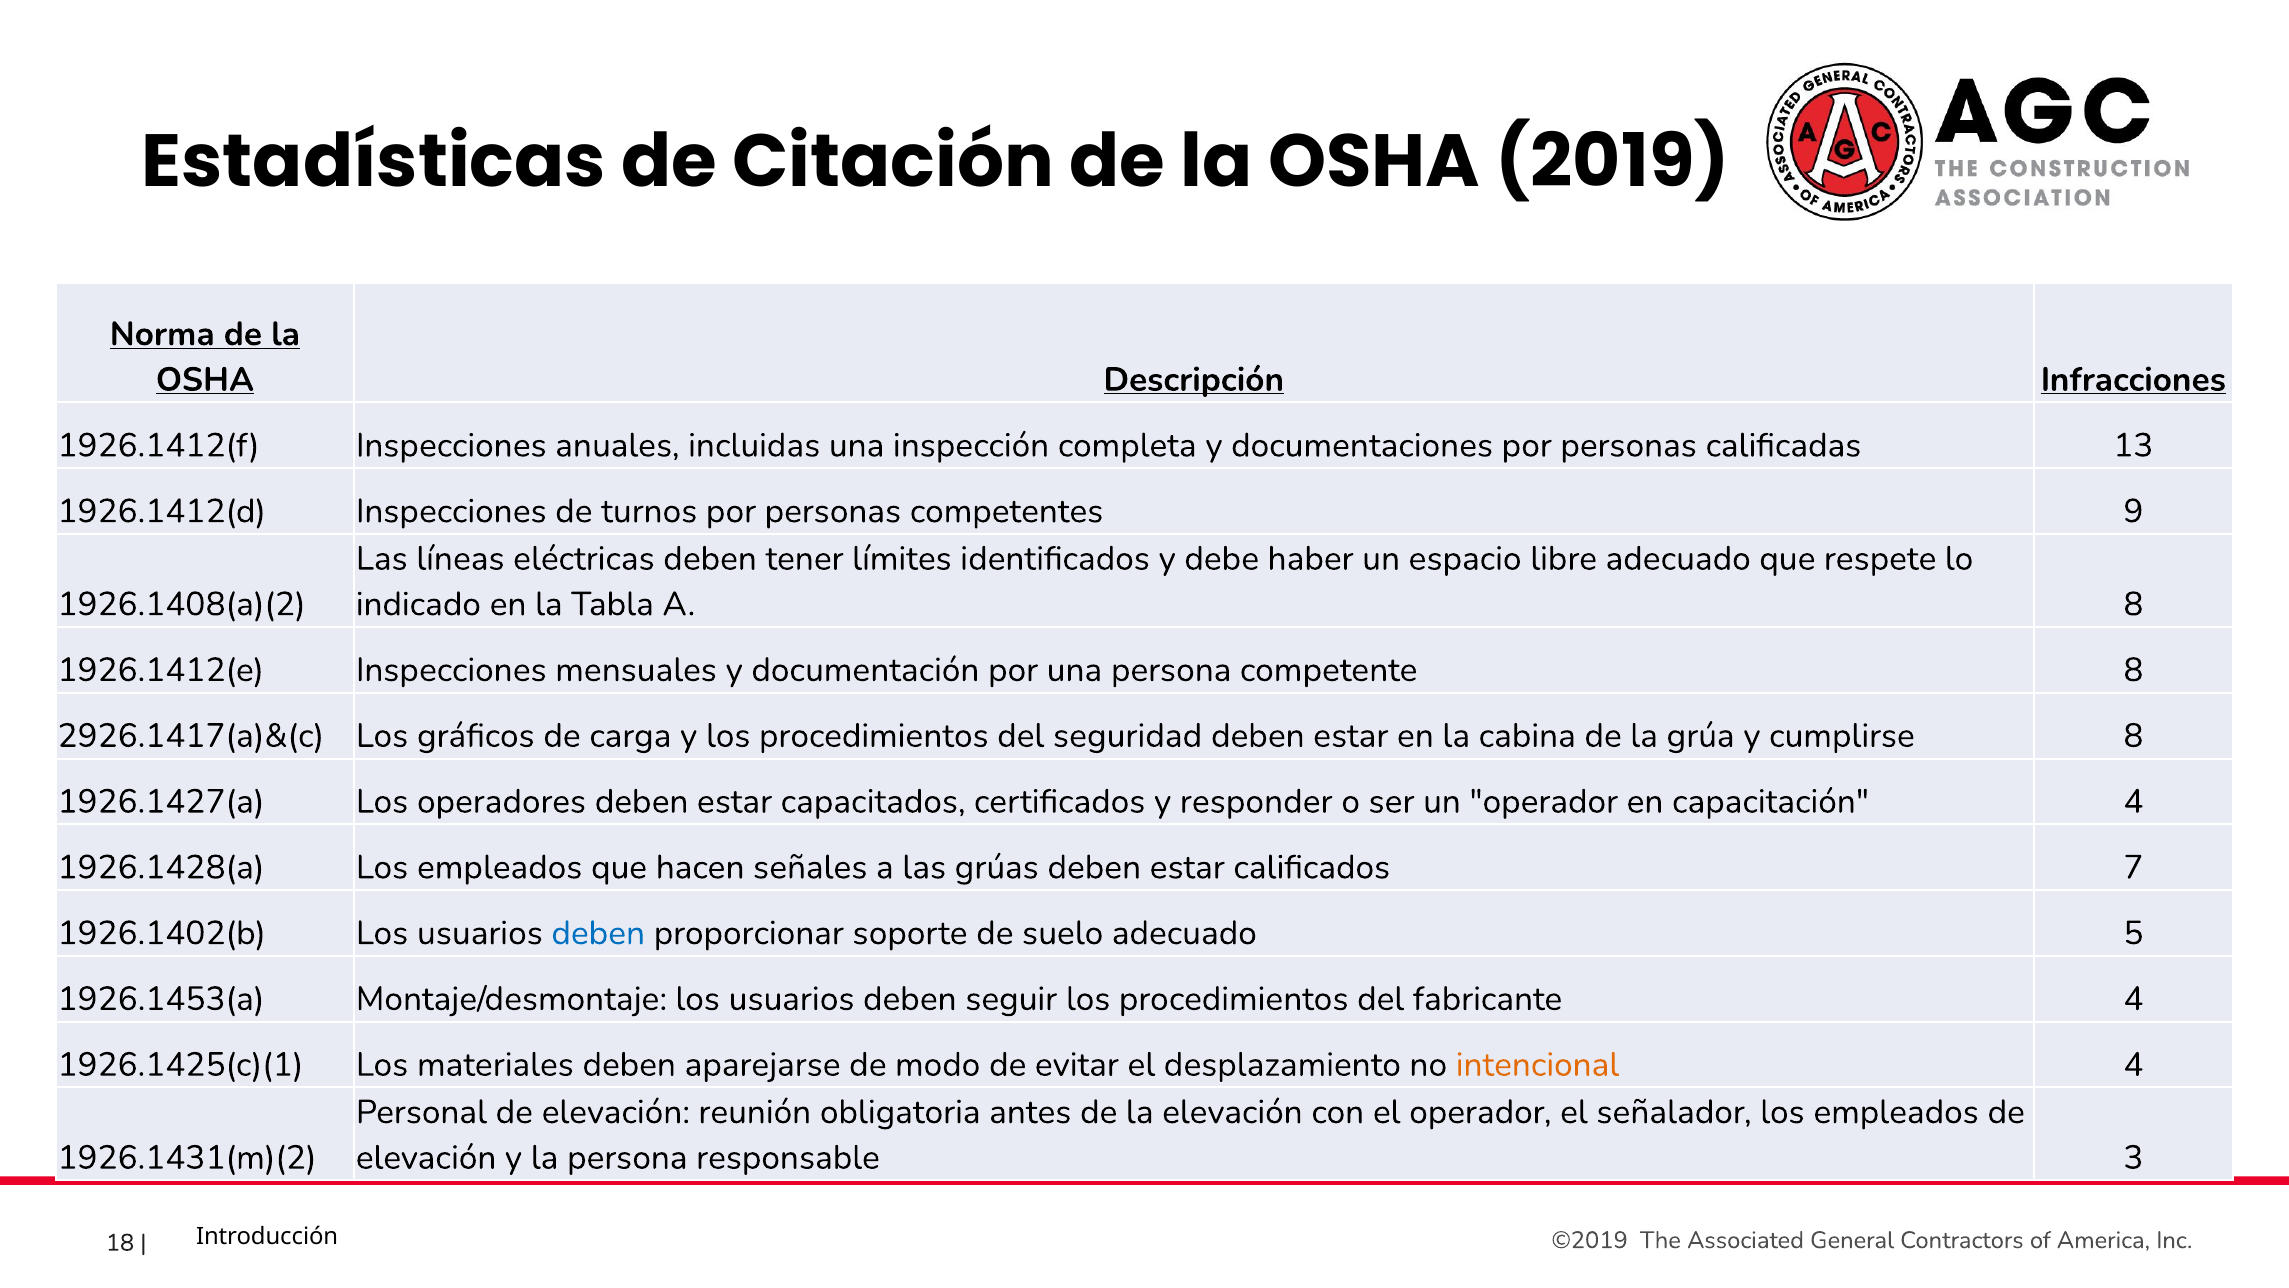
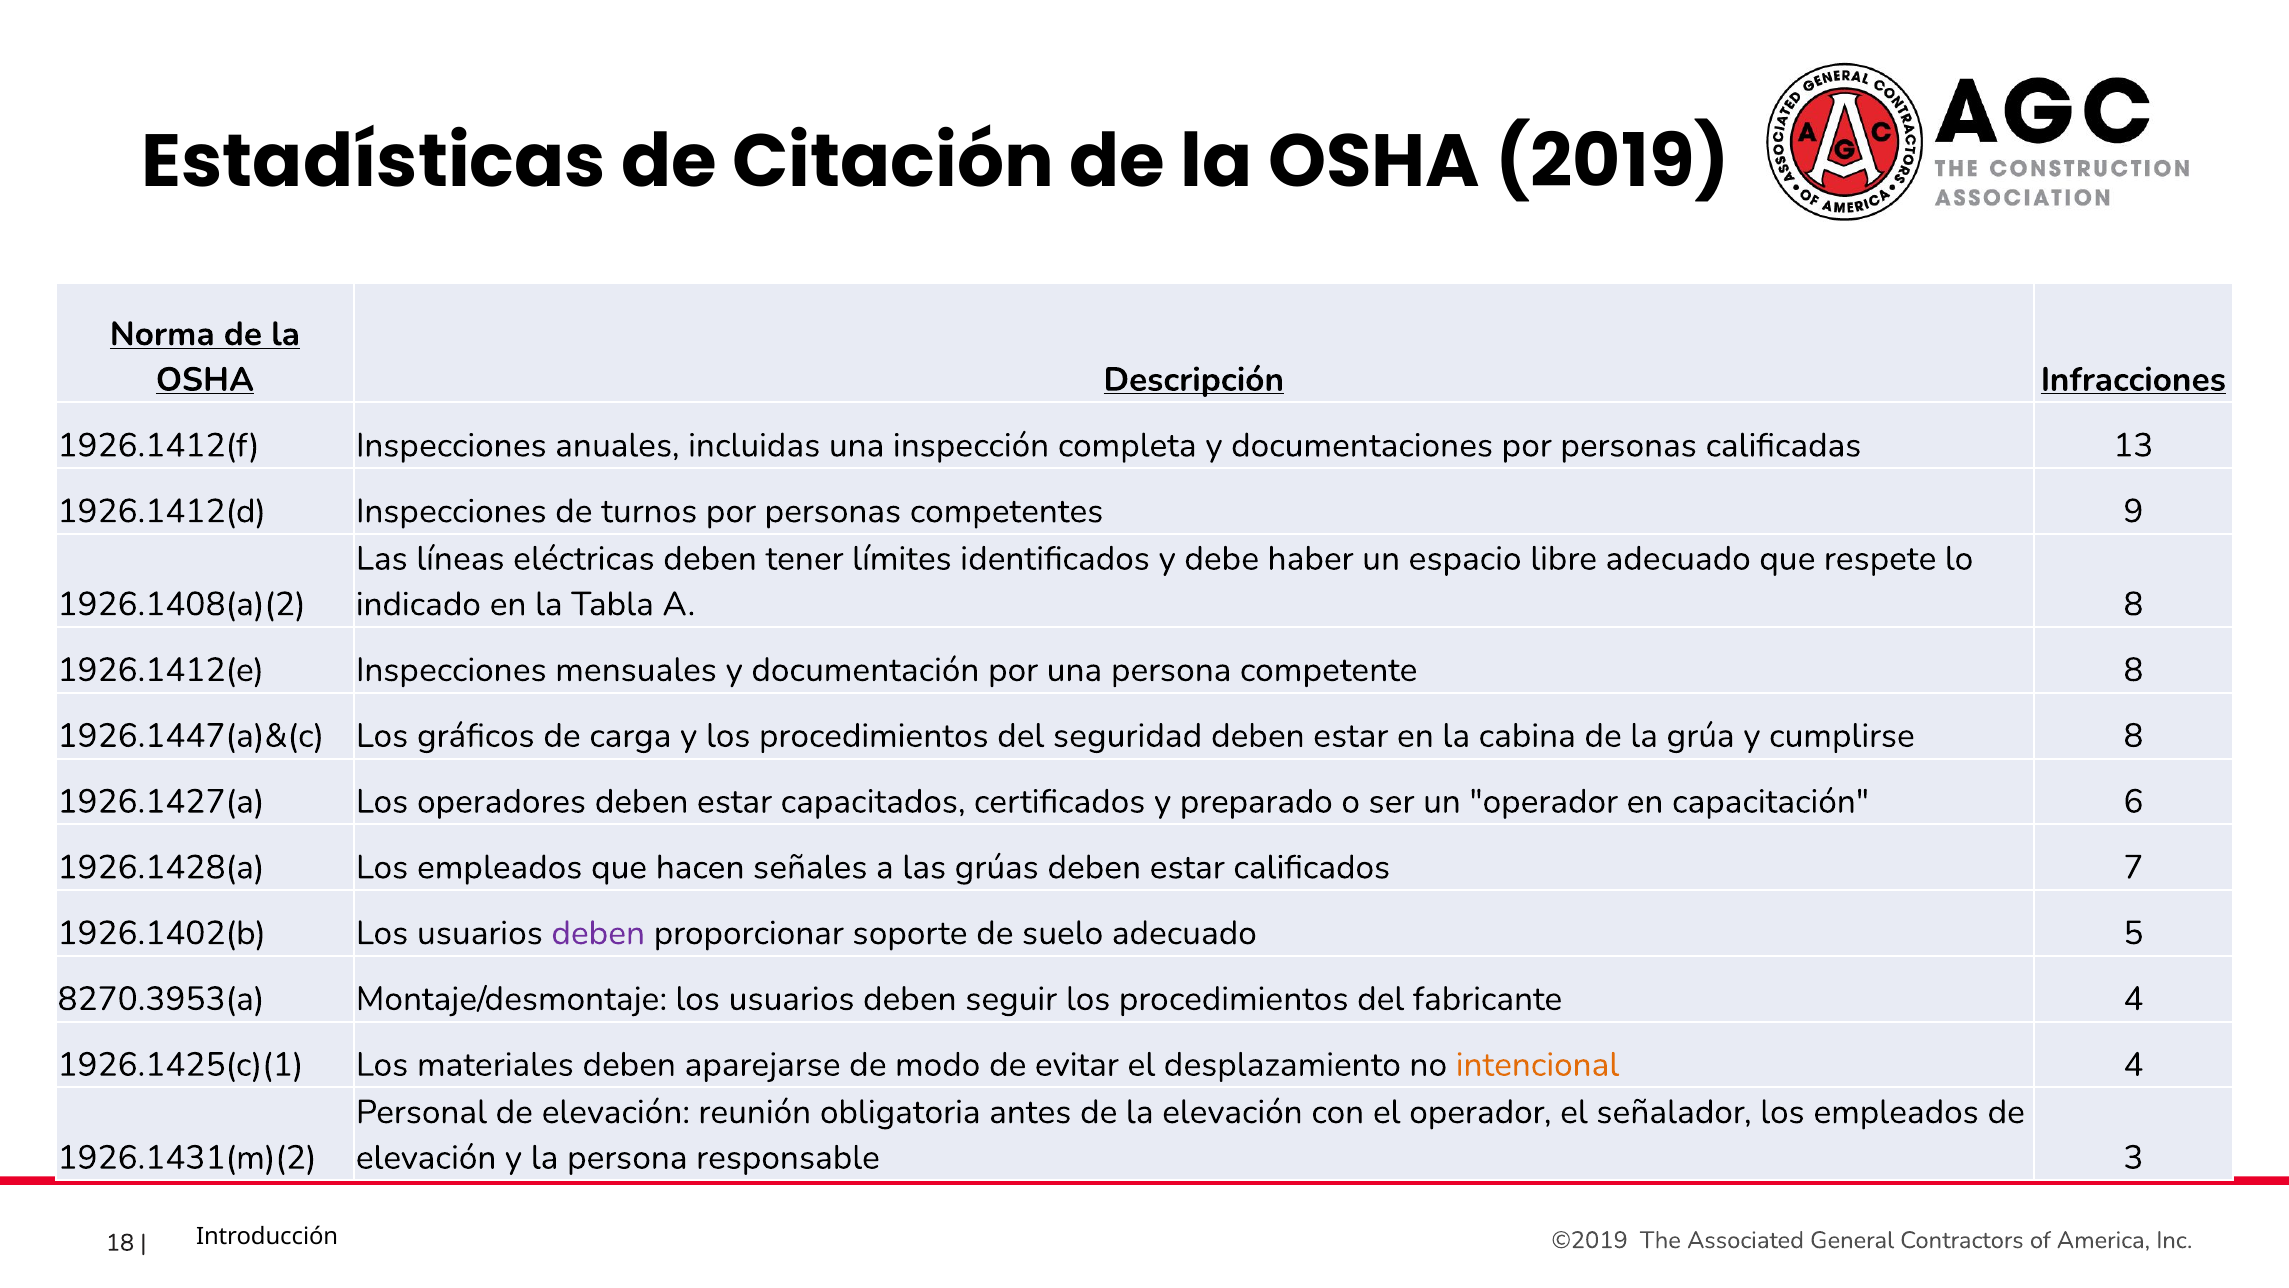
2926.1417(a)&(c: 2926.1417(a)&(c -> 1926.1447(a)&(c (191, 735)
responder: responder -> preparado (1256, 801)
capacitación 4: 4 -> 6 (2133, 801)
deben colour: blue -> purple (598, 933)
1926.1453(a: 1926.1453(a -> 8270.3953(a (161, 999)
